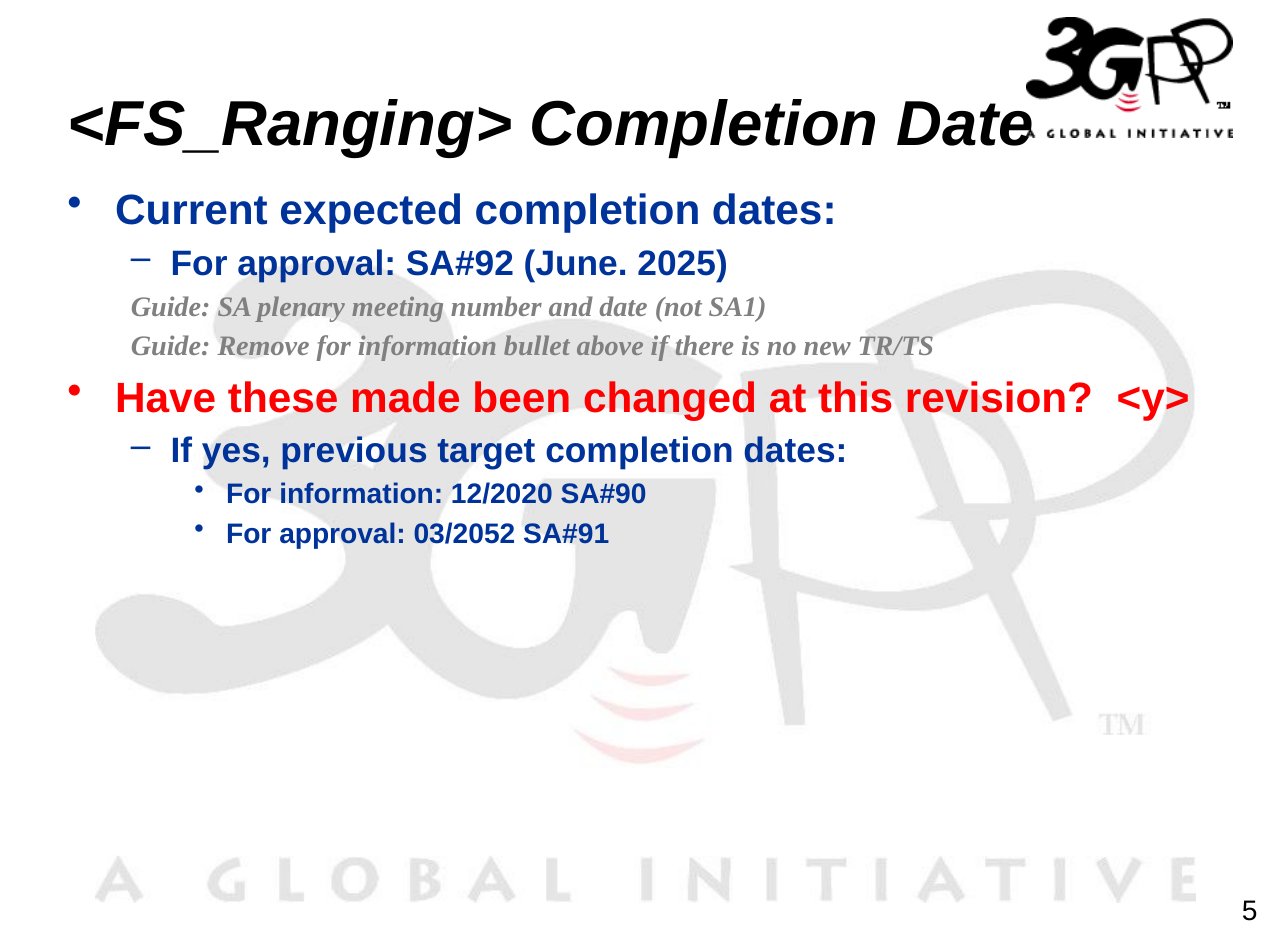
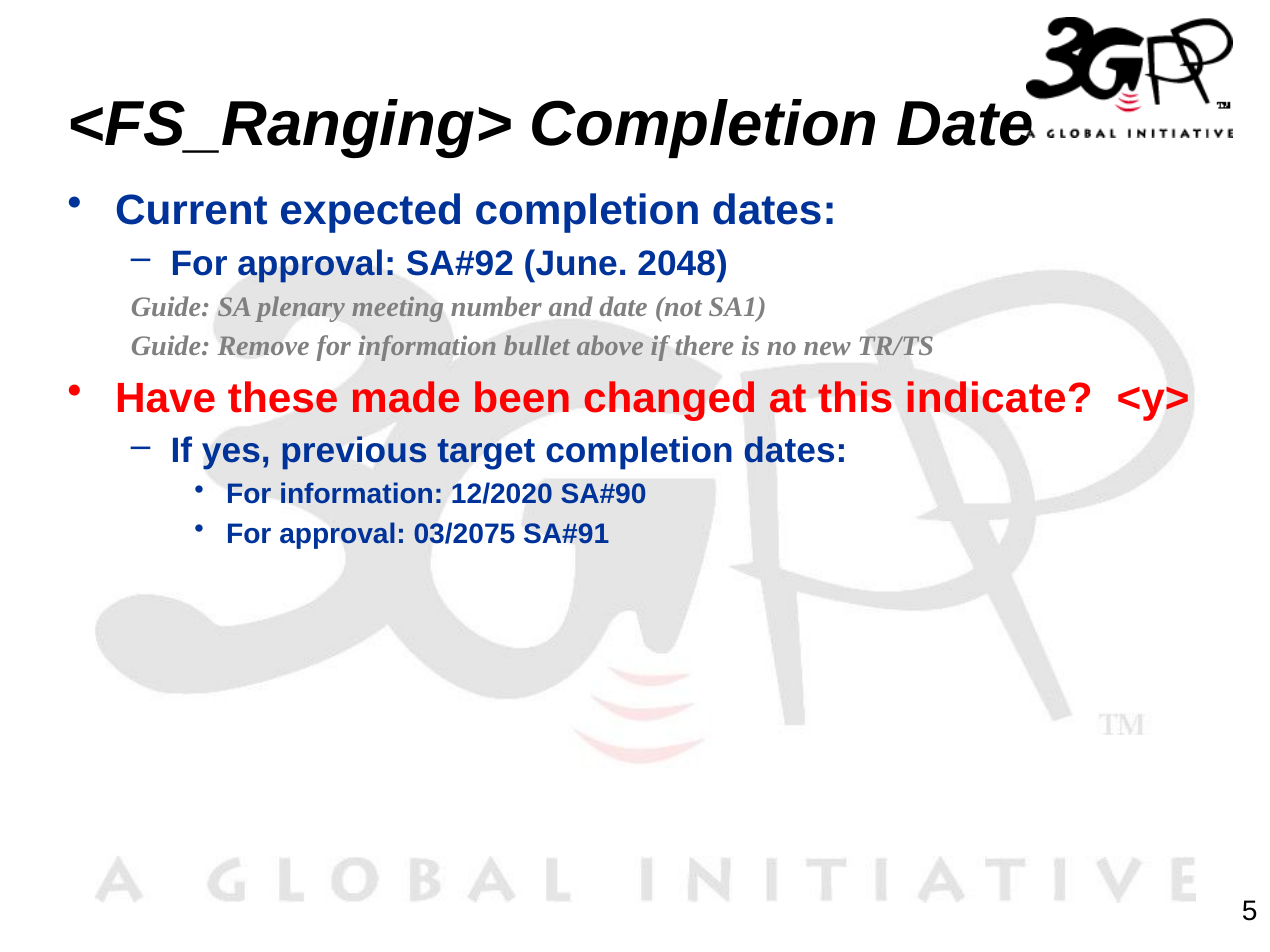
2025: 2025 -> 2048 (683, 264)
revision: revision -> indicate (999, 398)
03/2052: 03/2052 -> 03/2075 (464, 534)
